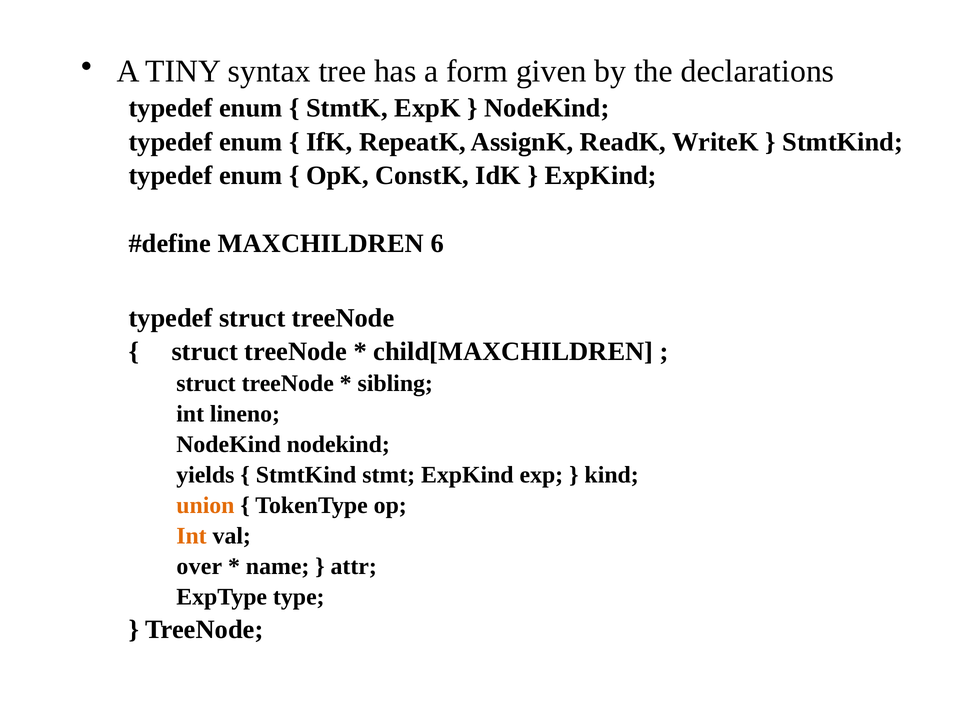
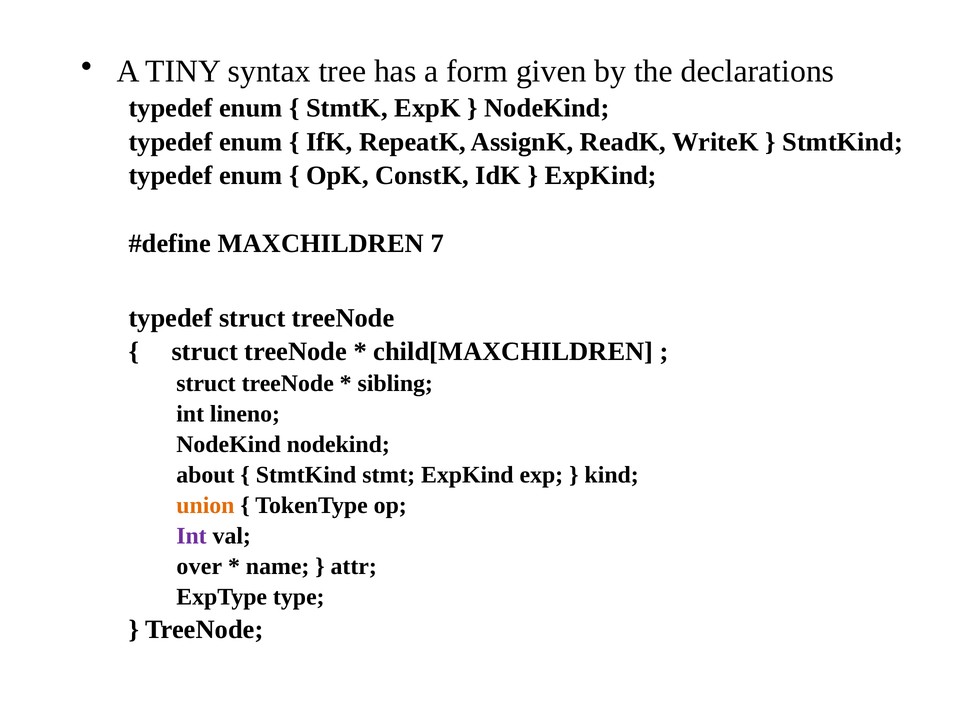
6: 6 -> 7 (437, 244)
yields: yields -> about (205, 476)
Int colour: orange -> purple (191, 537)
